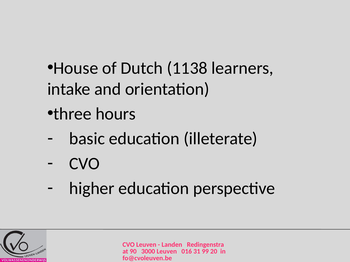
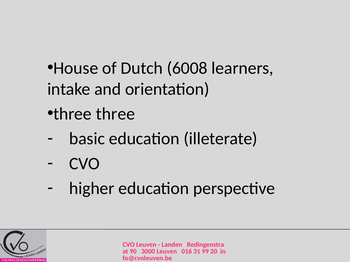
1138: 1138 -> 6008 (187, 68)
three hours: hours -> three (115, 114)
